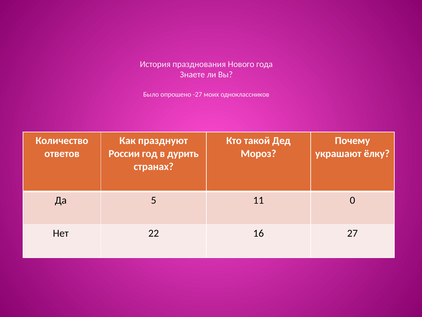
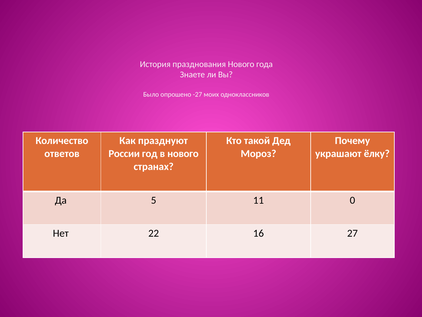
в дурить: дурить -> нового (183, 153)
